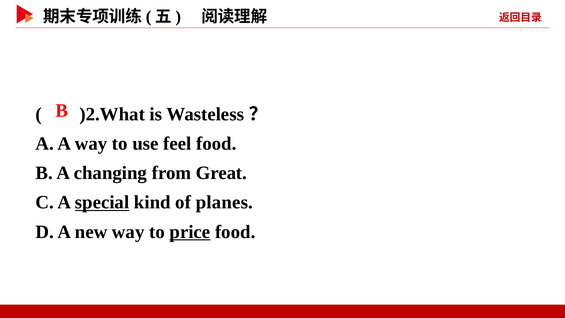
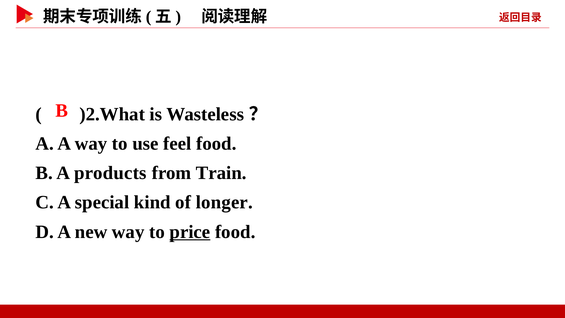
changing: changing -> products (110, 173)
Great: Great -> Train (221, 173)
special underline: present -> none (102, 202)
planes: planes -> longer (224, 202)
